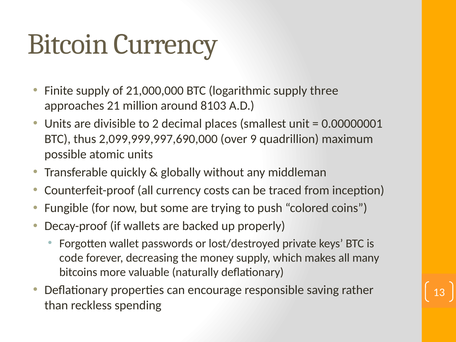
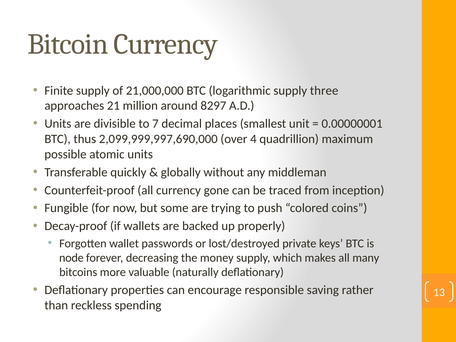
8103: 8103 -> 8297 (213, 106)
2: 2 -> 7 (155, 124)
9: 9 -> 4 (253, 139)
costs: costs -> gone (216, 190)
code: code -> node (71, 258)
